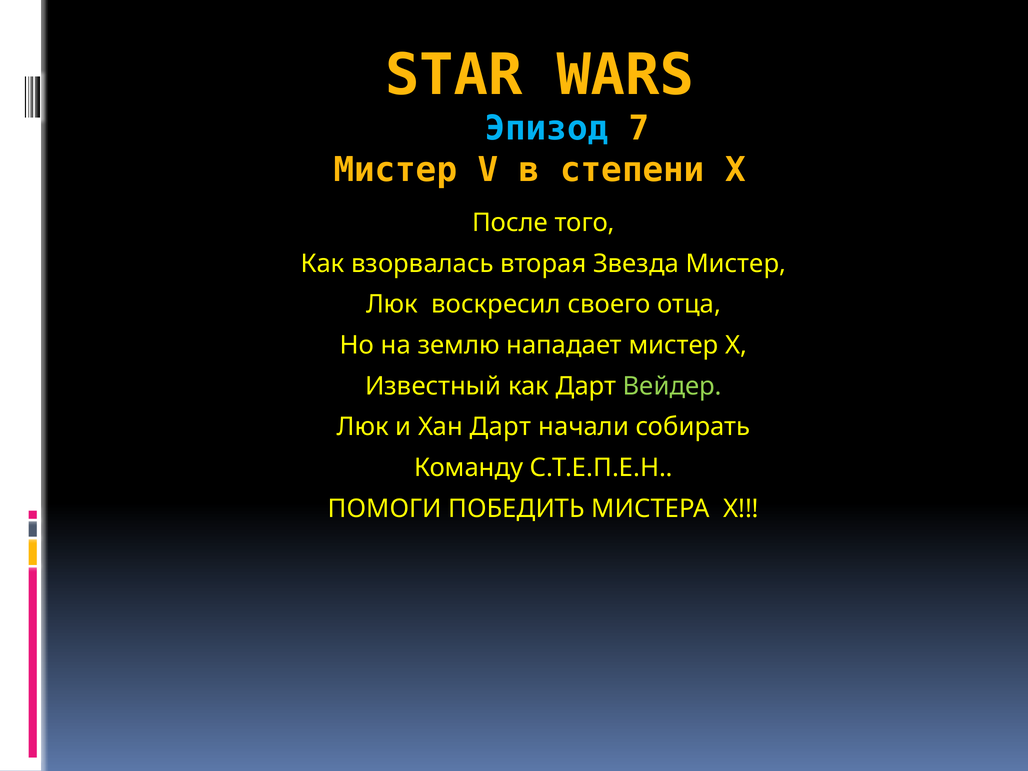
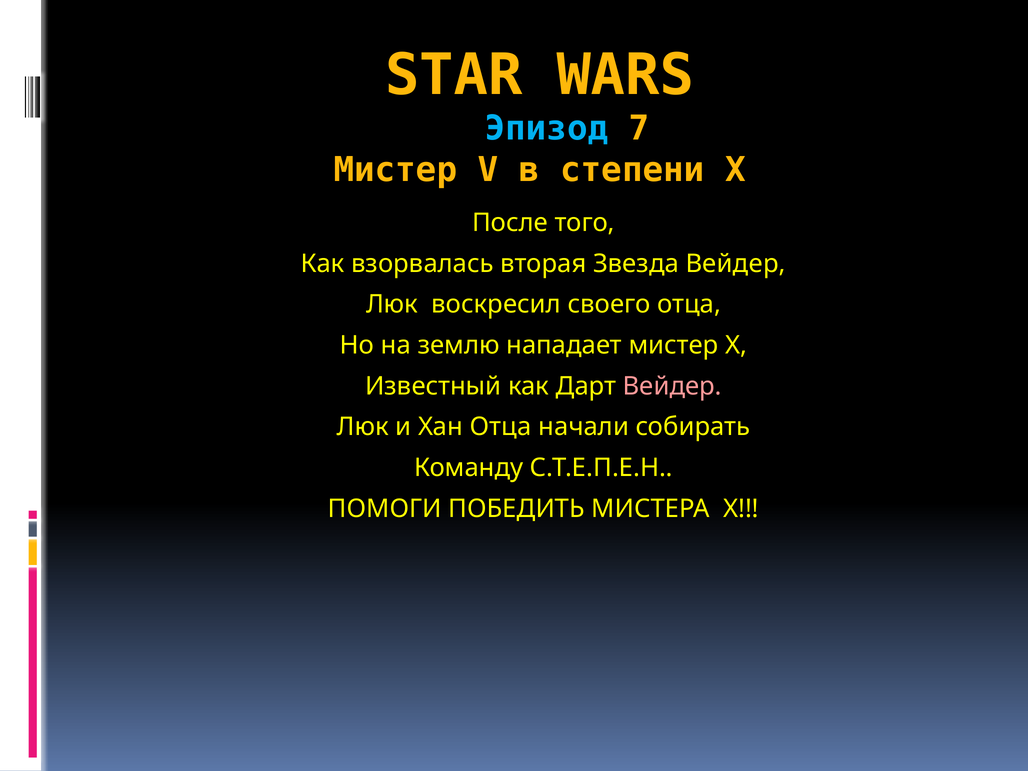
Звезда Мистер: Мистер -> Вейдер (736, 264)
Вейдер colour: light green -> pink (672, 386)
Хан Дарт: Дарт -> Отца (501, 427)
